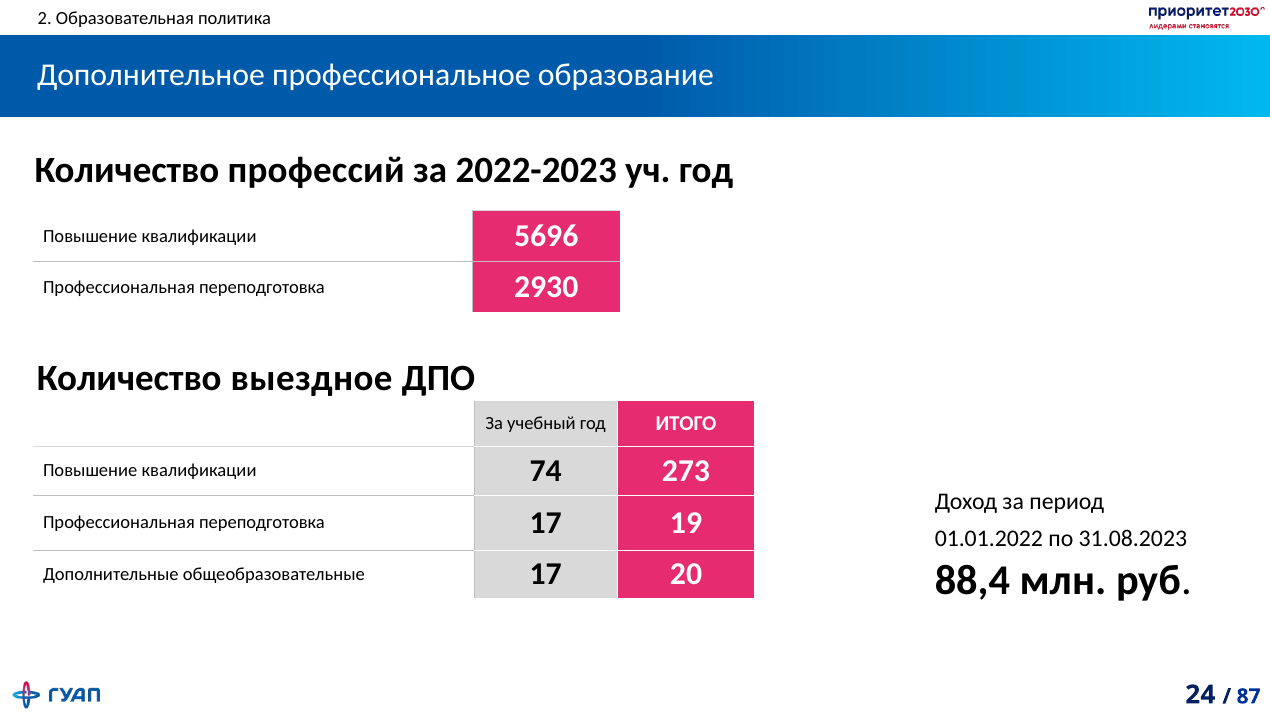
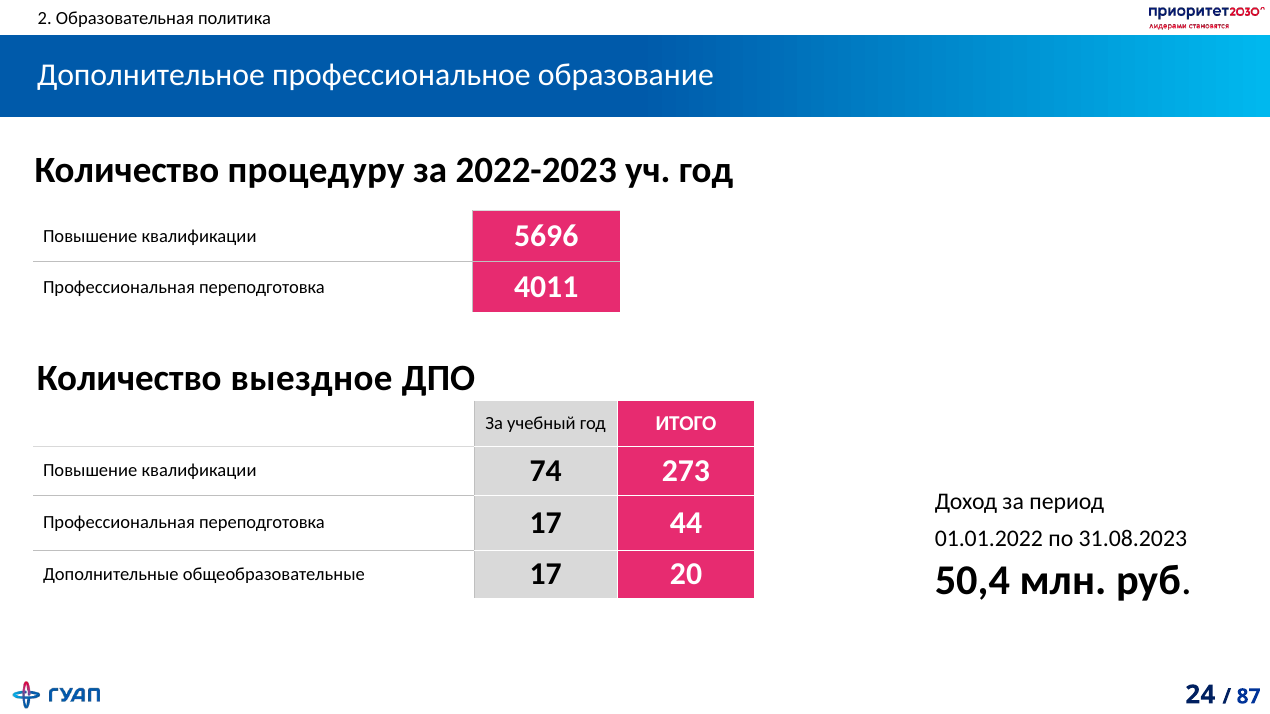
профессий: профессий -> процедуру (316, 171)
2930: 2930 -> 4011 (546, 287)
19: 19 -> 44 (686, 523)
88,4: 88,4 -> 50,4 (972, 581)
